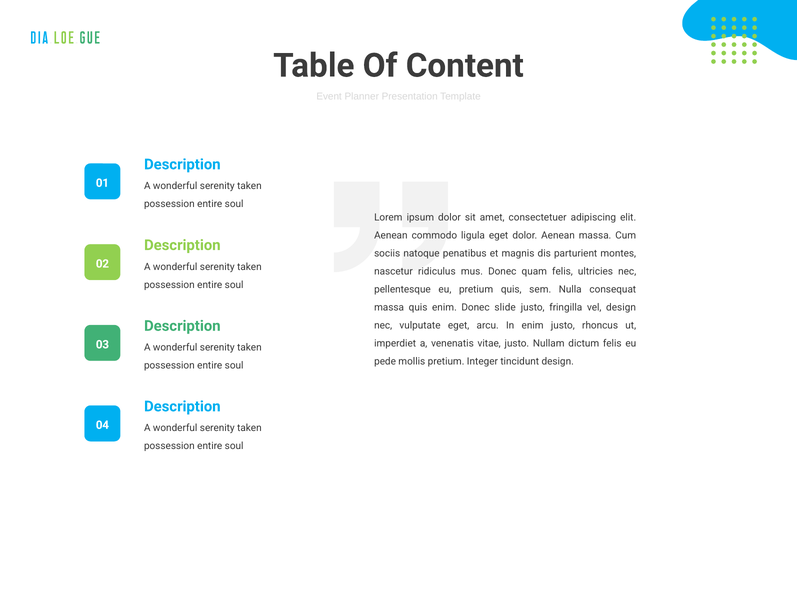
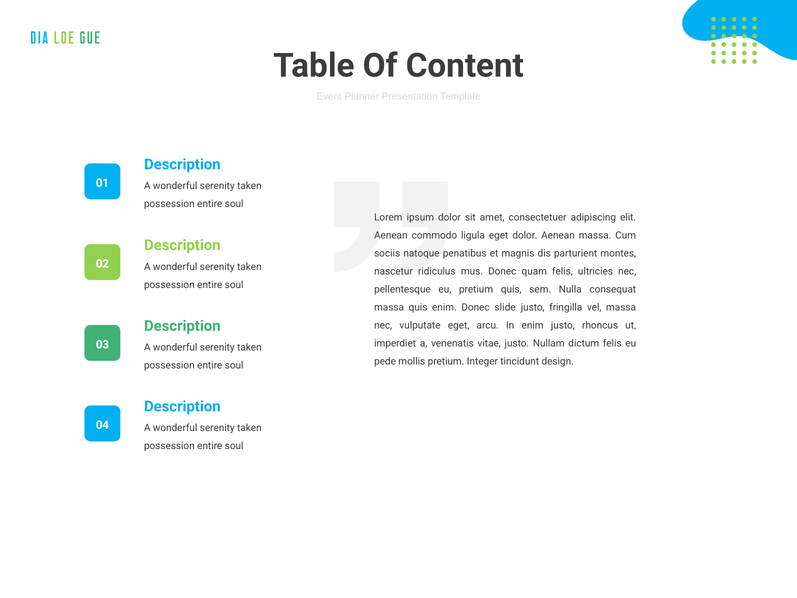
vel design: design -> massa (621, 307)
